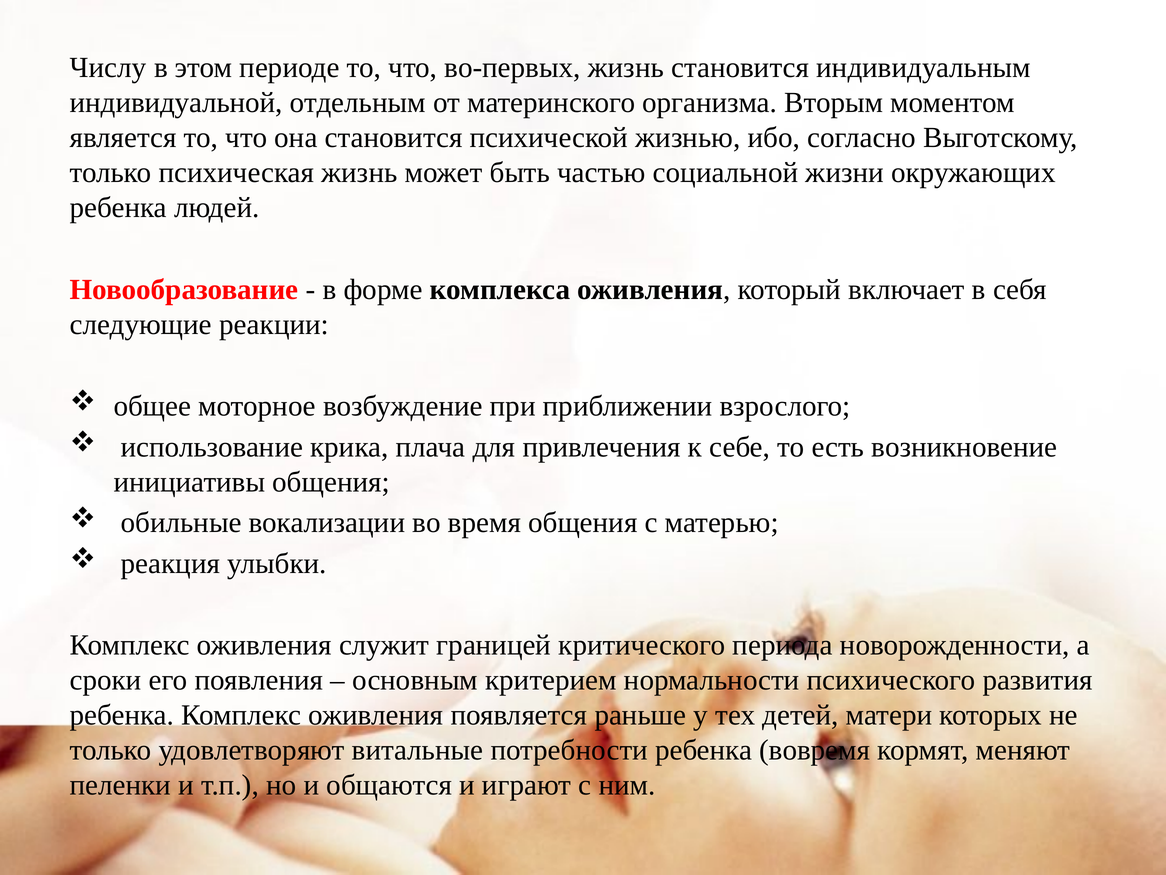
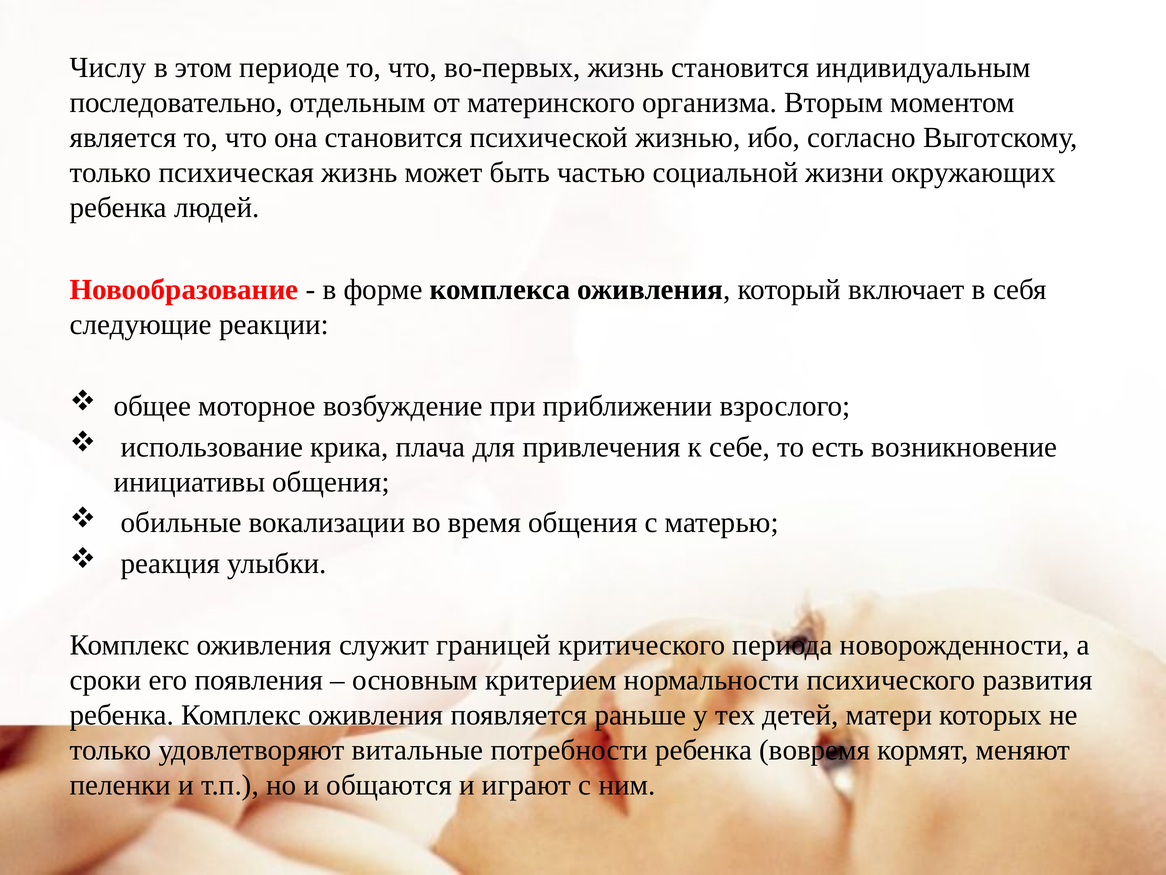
индивидуальной: индивидуальной -> последовательно (176, 103)
